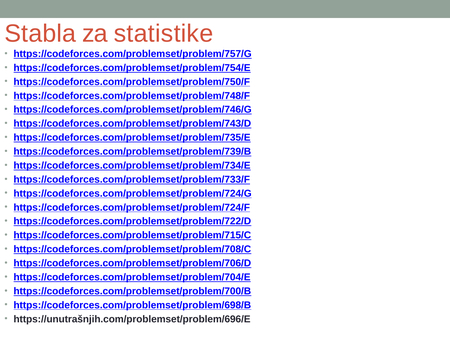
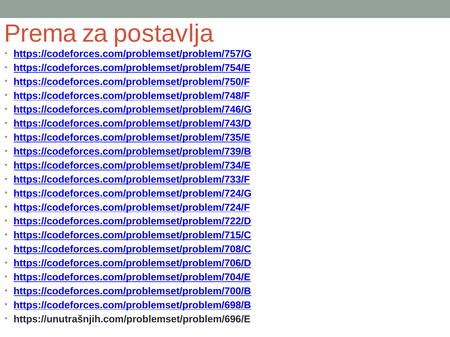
Stabla: Stabla -> Prema (41, 34)
statistike: statistike -> postavlja (164, 34)
